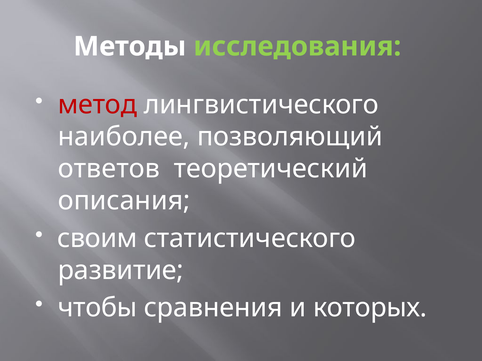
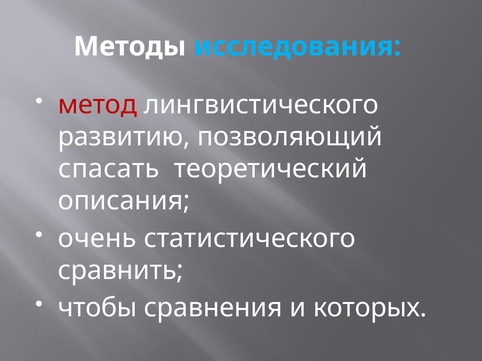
исследования colour: light green -> light blue (297, 47)
наиболее: наиболее -> развитию (124, 137)
ответов: ответов -> спасать (109, 169)
своим: своим -> очень (97, 239)
развитие: развитие -> сравнить (121, 271)
